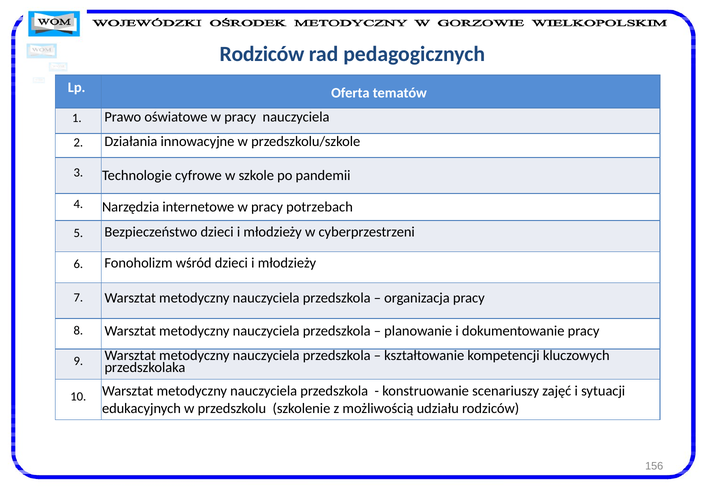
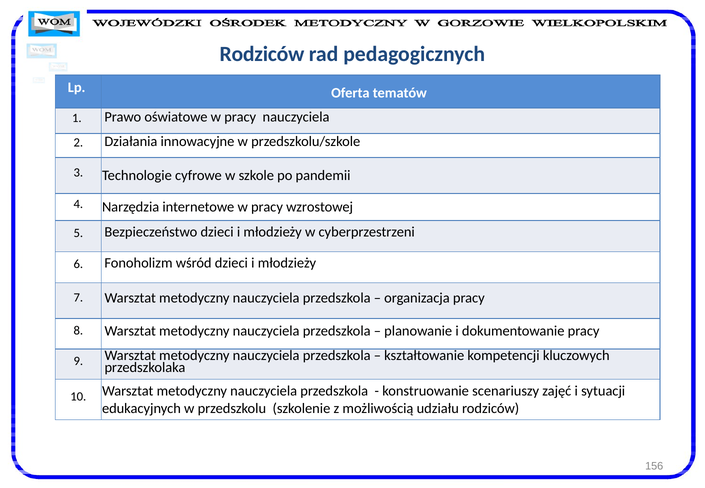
potrzebach: potrzebach -> wzrostowej (320, 207)
